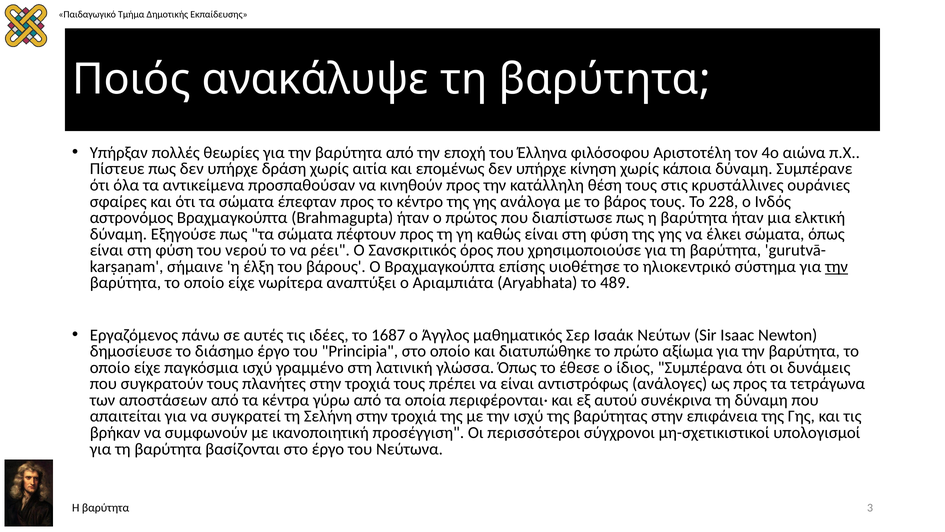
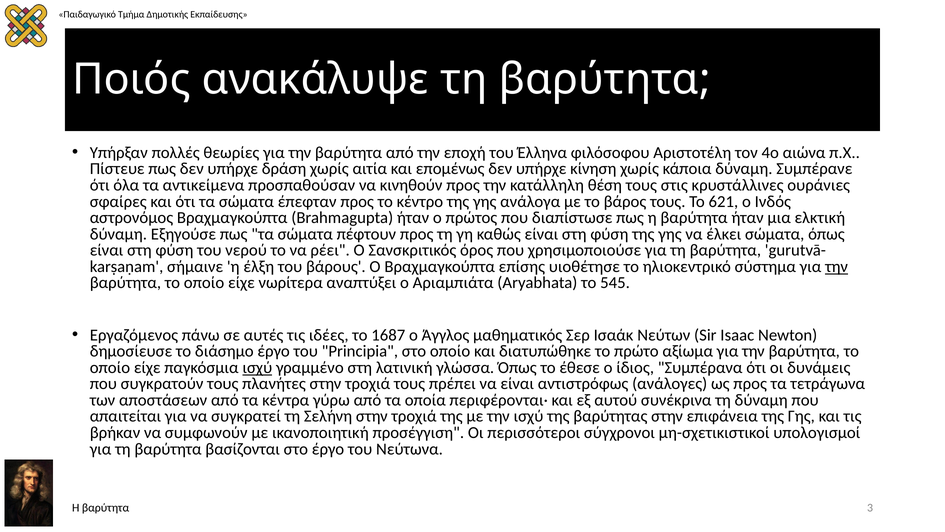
228: 228 -> 621 (723, 201)
489: 489 -> 545 (615, 283)
ισχύ underline: none -> present (257, 367)
